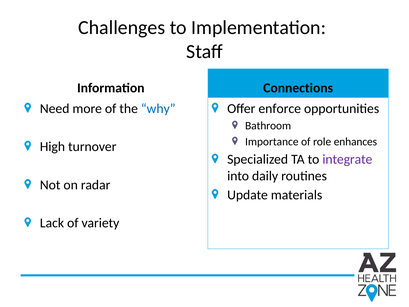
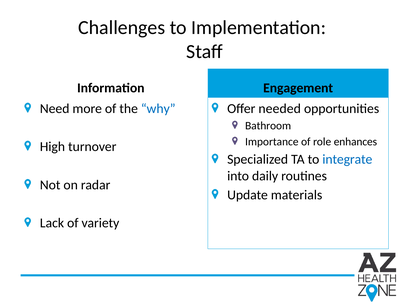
Connections: Connections -> Engagement (298, 88)
enforce: enforce -> needed (280, 108)
integrate colour: purple -> blue (347, 159)
